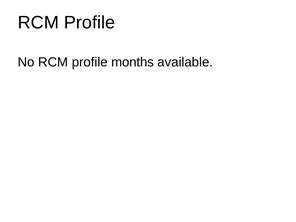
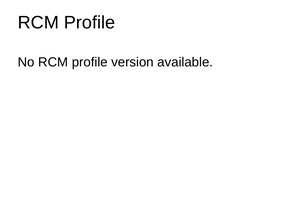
months: months -> version (133, 62)
